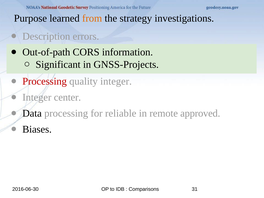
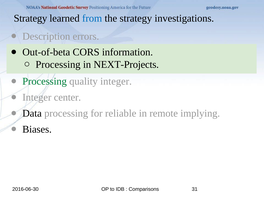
Purpose: Purpose -> Strategy (30, 18)
from colour: orange -> blue (92, 18)
Out-of-path: Out-of-path -> Out-of-beta (46, 52)
Significant: Significant -> Processing (58, 65)
GNSS-Projects: GNSS-Projects -> NEXT-Projects (126, 65)
Processing colour: red -> green (45, 81)
approved: approved -> implying (200, 113)
